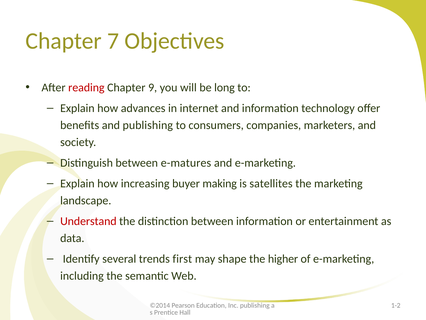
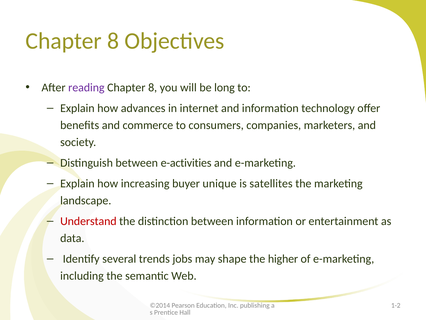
7: 7 -> 8 (113, 41)
reading colour: red -> purple (86, 87)
9: 9 -> 8 (153, 87)
and publishing: publishing -> commerce (148, 125)
e-matures: e-matures -> e-activities (186, 163)
making: making -> unique (220, 183)
first: first -> jobs (182, 259)
